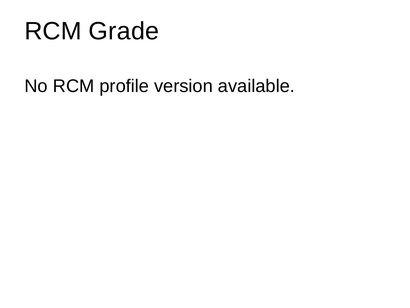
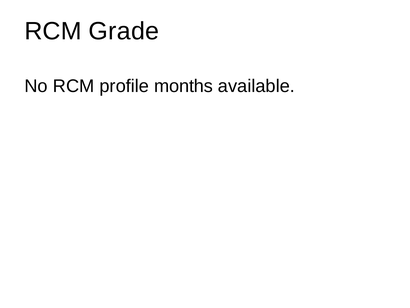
version: version -> months (184, 86)
